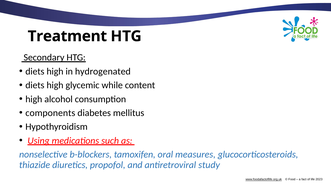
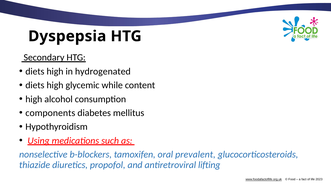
Treatment: Treatment -> Dyspepsia (67, 36)
measures: measures -> prevalent (195, 155)
study: study -> lifting (209, 165)
